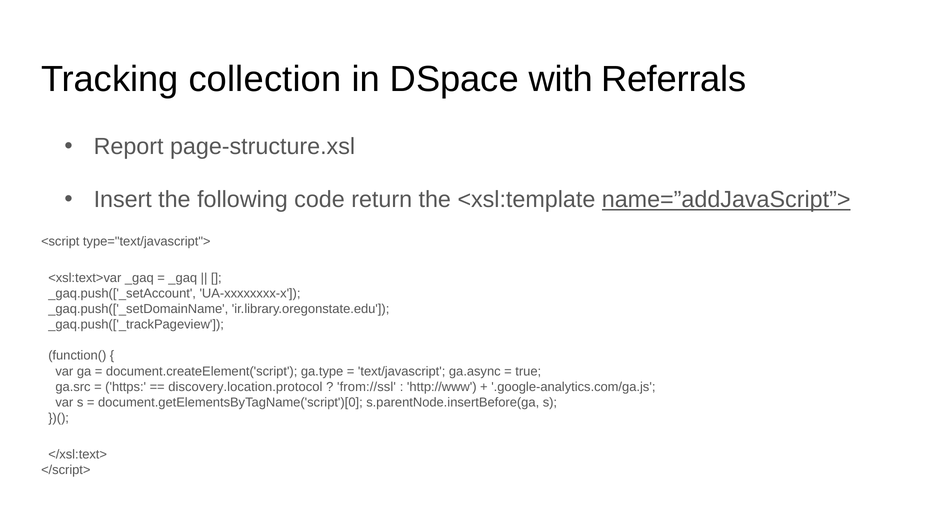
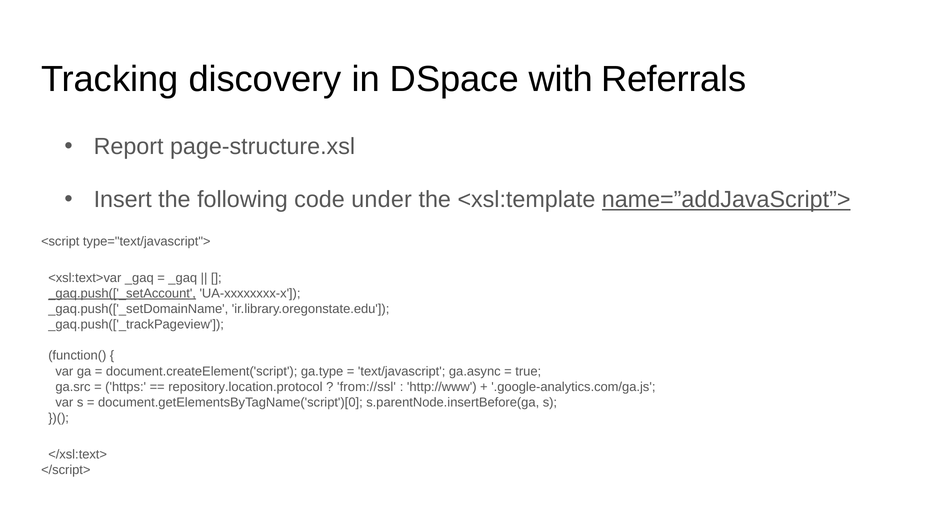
collection: collection -> discovery (265, 79)
return: return -> under (382, 200)
_gaq.push(['_setAccount underline: none -> present (122, 293)
discovery.location.protocol: discovery.location.protocol -> repository.location.protocol (245, 387)
